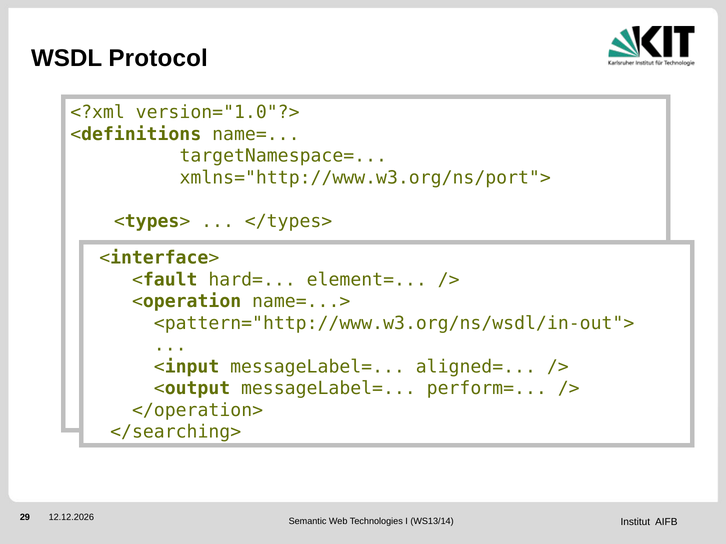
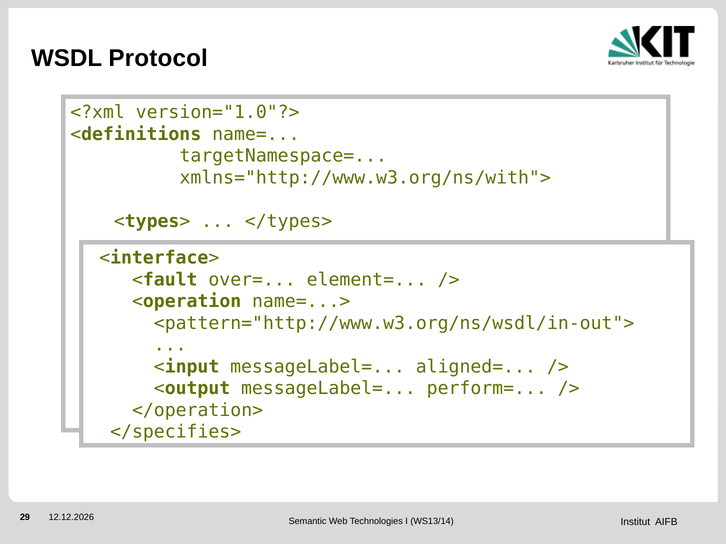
xmlns="http://www.w3.org/ns/port">: xmlns="http://www.w3.org/ns/port"> -> xmlns="http://www.w3.org/ns/with"> (365, 178)
hard=: hard= -> over= (252, 280)
</searching>: </searching> -> </specifies> (176, 432)
